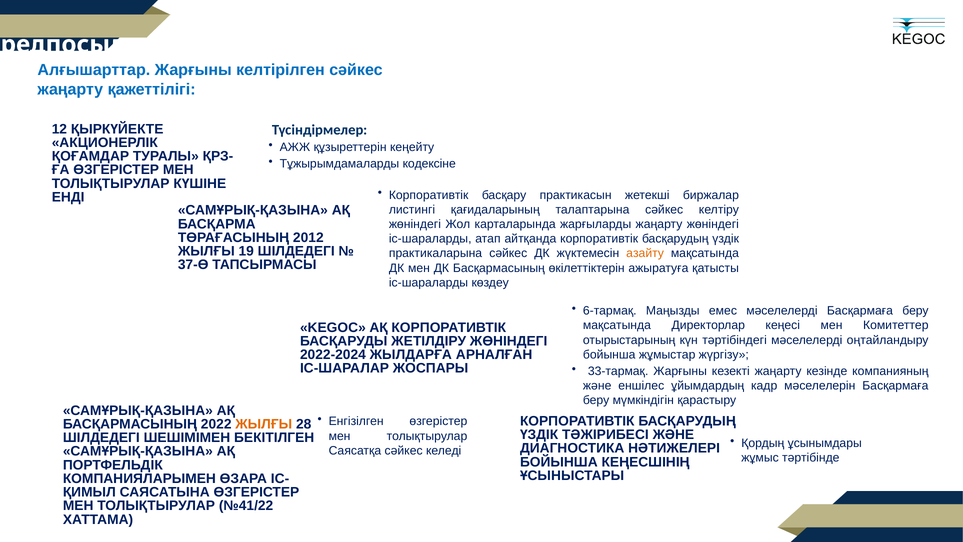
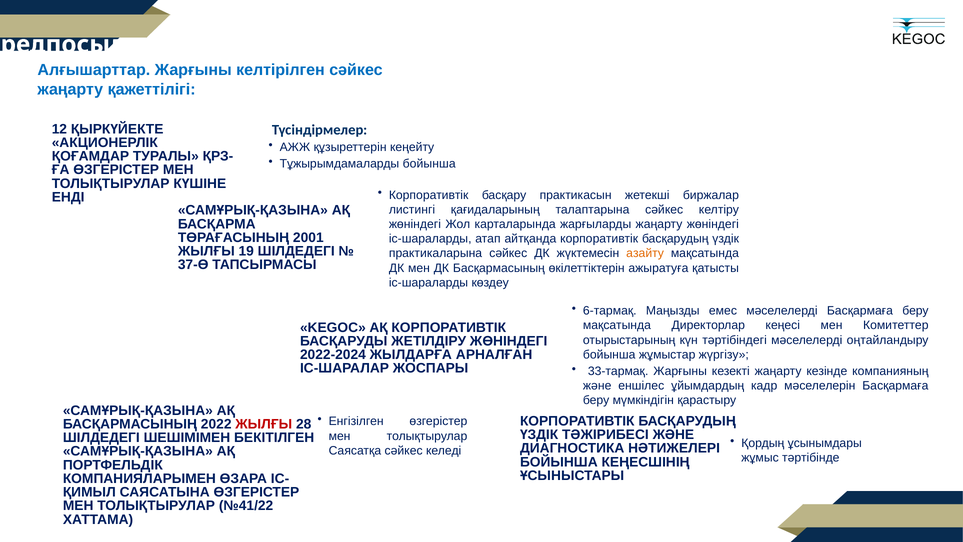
Тұжырымдамаларды кодексіне: кодексіне -> бойынша (429, 164)
2012: 2012 -> 2001 (308, 238)
ЖЫЛҒЫ colour: orange -> red (264, 424)
